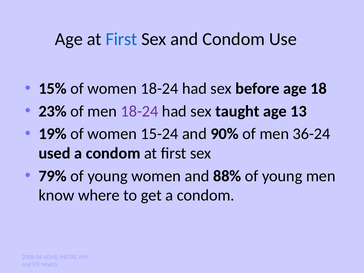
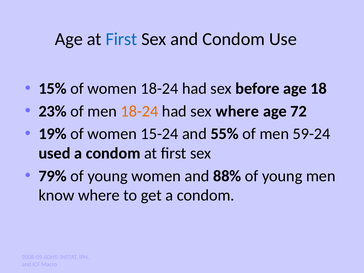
18-24 colour: purple -> orange (139, 111)
sex taught: taught -> where (237, 111)
13: 13 -> 72 (299, 111)
90%: 90% -> 55% (225, 134)
36-24: 36-24 -> 59-24 (311, 134)
